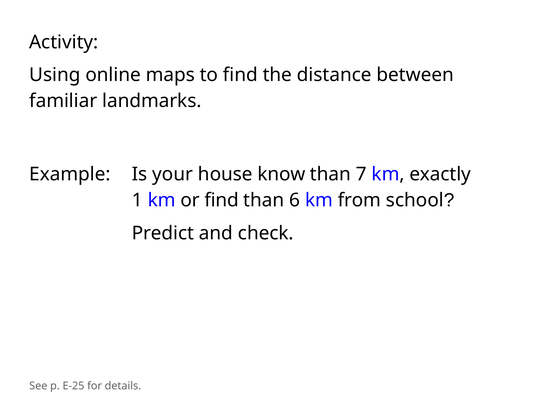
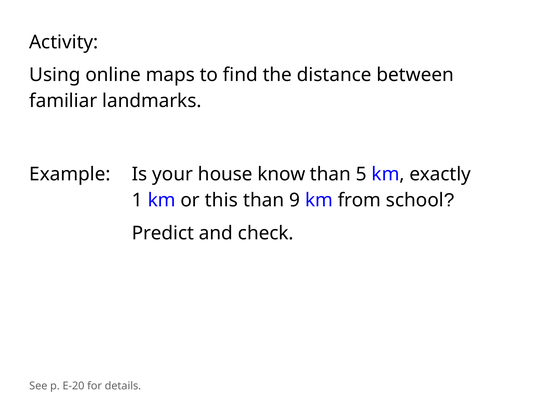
7: 7 -> 5 (361, 174)
or find: find -> this (221, 200)
6: 6 -> 9 (295, 200)
E-25: E-25 -> E-20 (73, 386)
